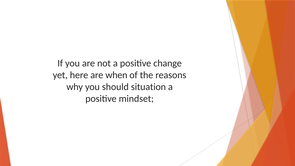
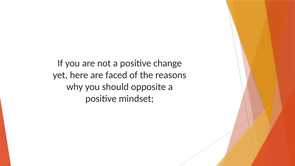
when: when -> faced (116, 75)
situation: situation -> opposite (148, 87)
